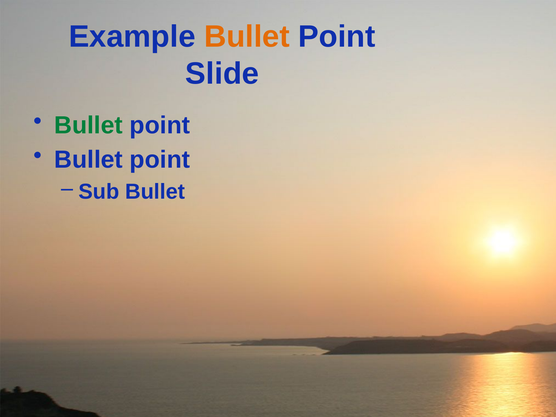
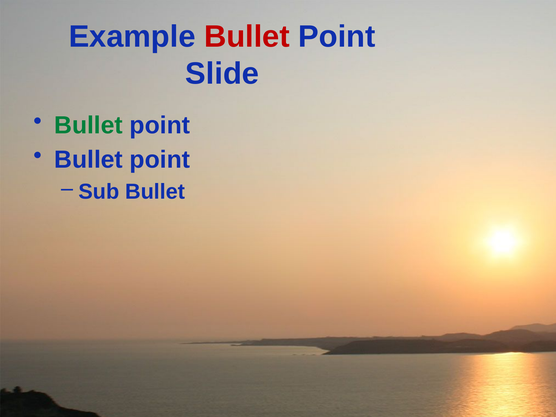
Bullet colour: orange -> red (247, 37)
